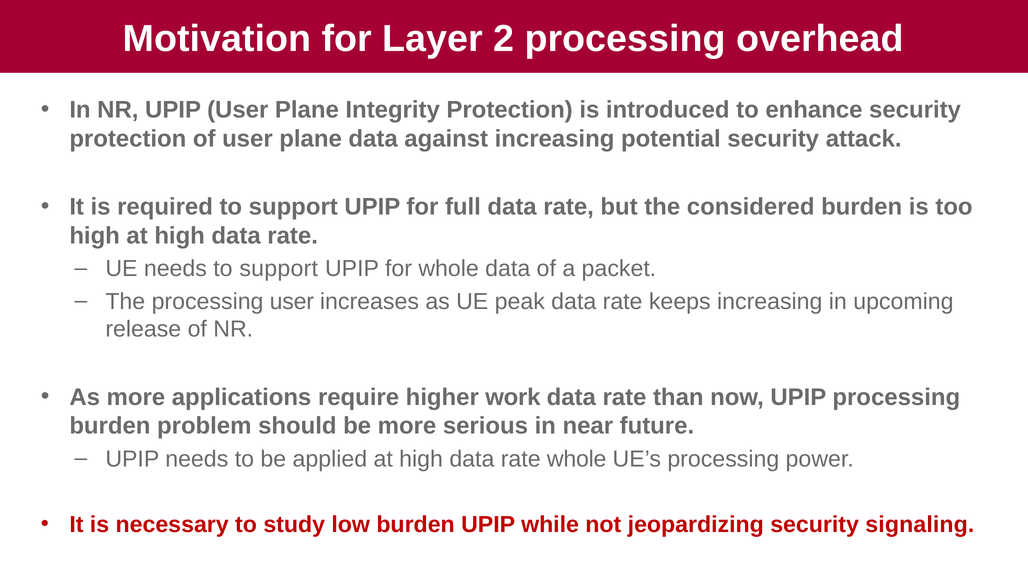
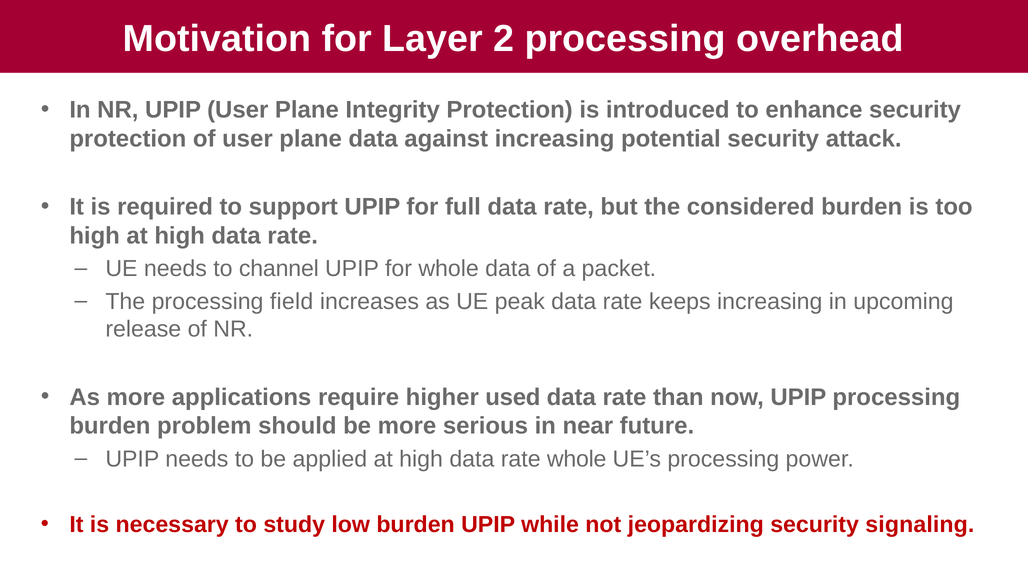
needs to support: support -> channel (279, 269)
processing user: user -> field (292, 302)
work: work -> used (513, 397)
